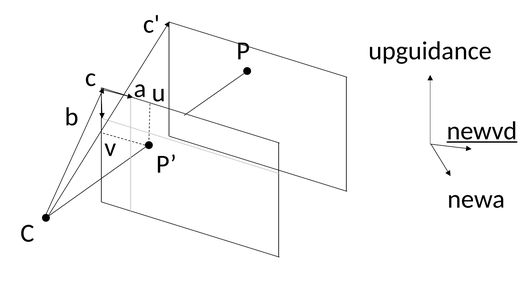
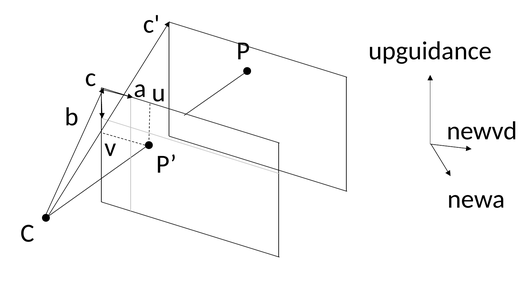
newvd underline: present -> none (482, 131)
